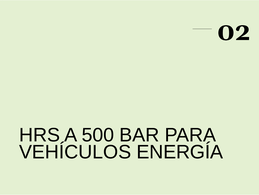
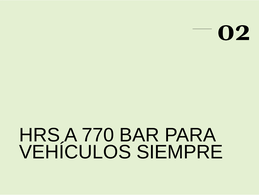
500: 500 -> 770 (98, 135)
ENERGÍA: ENERGÍA -> SIEMPRE (180, 152)
